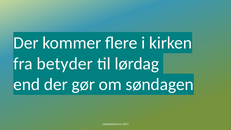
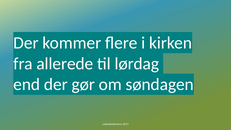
betyder: betyder -> allerede (65, 64)
